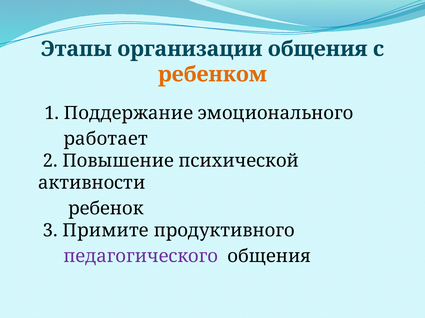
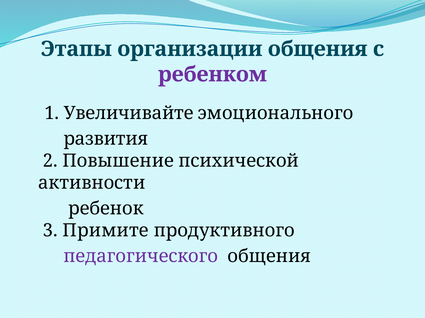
ребенком colour: orange -> purple (212, 75)
Поддержание: Поддержание -> Увеличивайте (129, 113)
работает: работает -> развития (106, 139)
